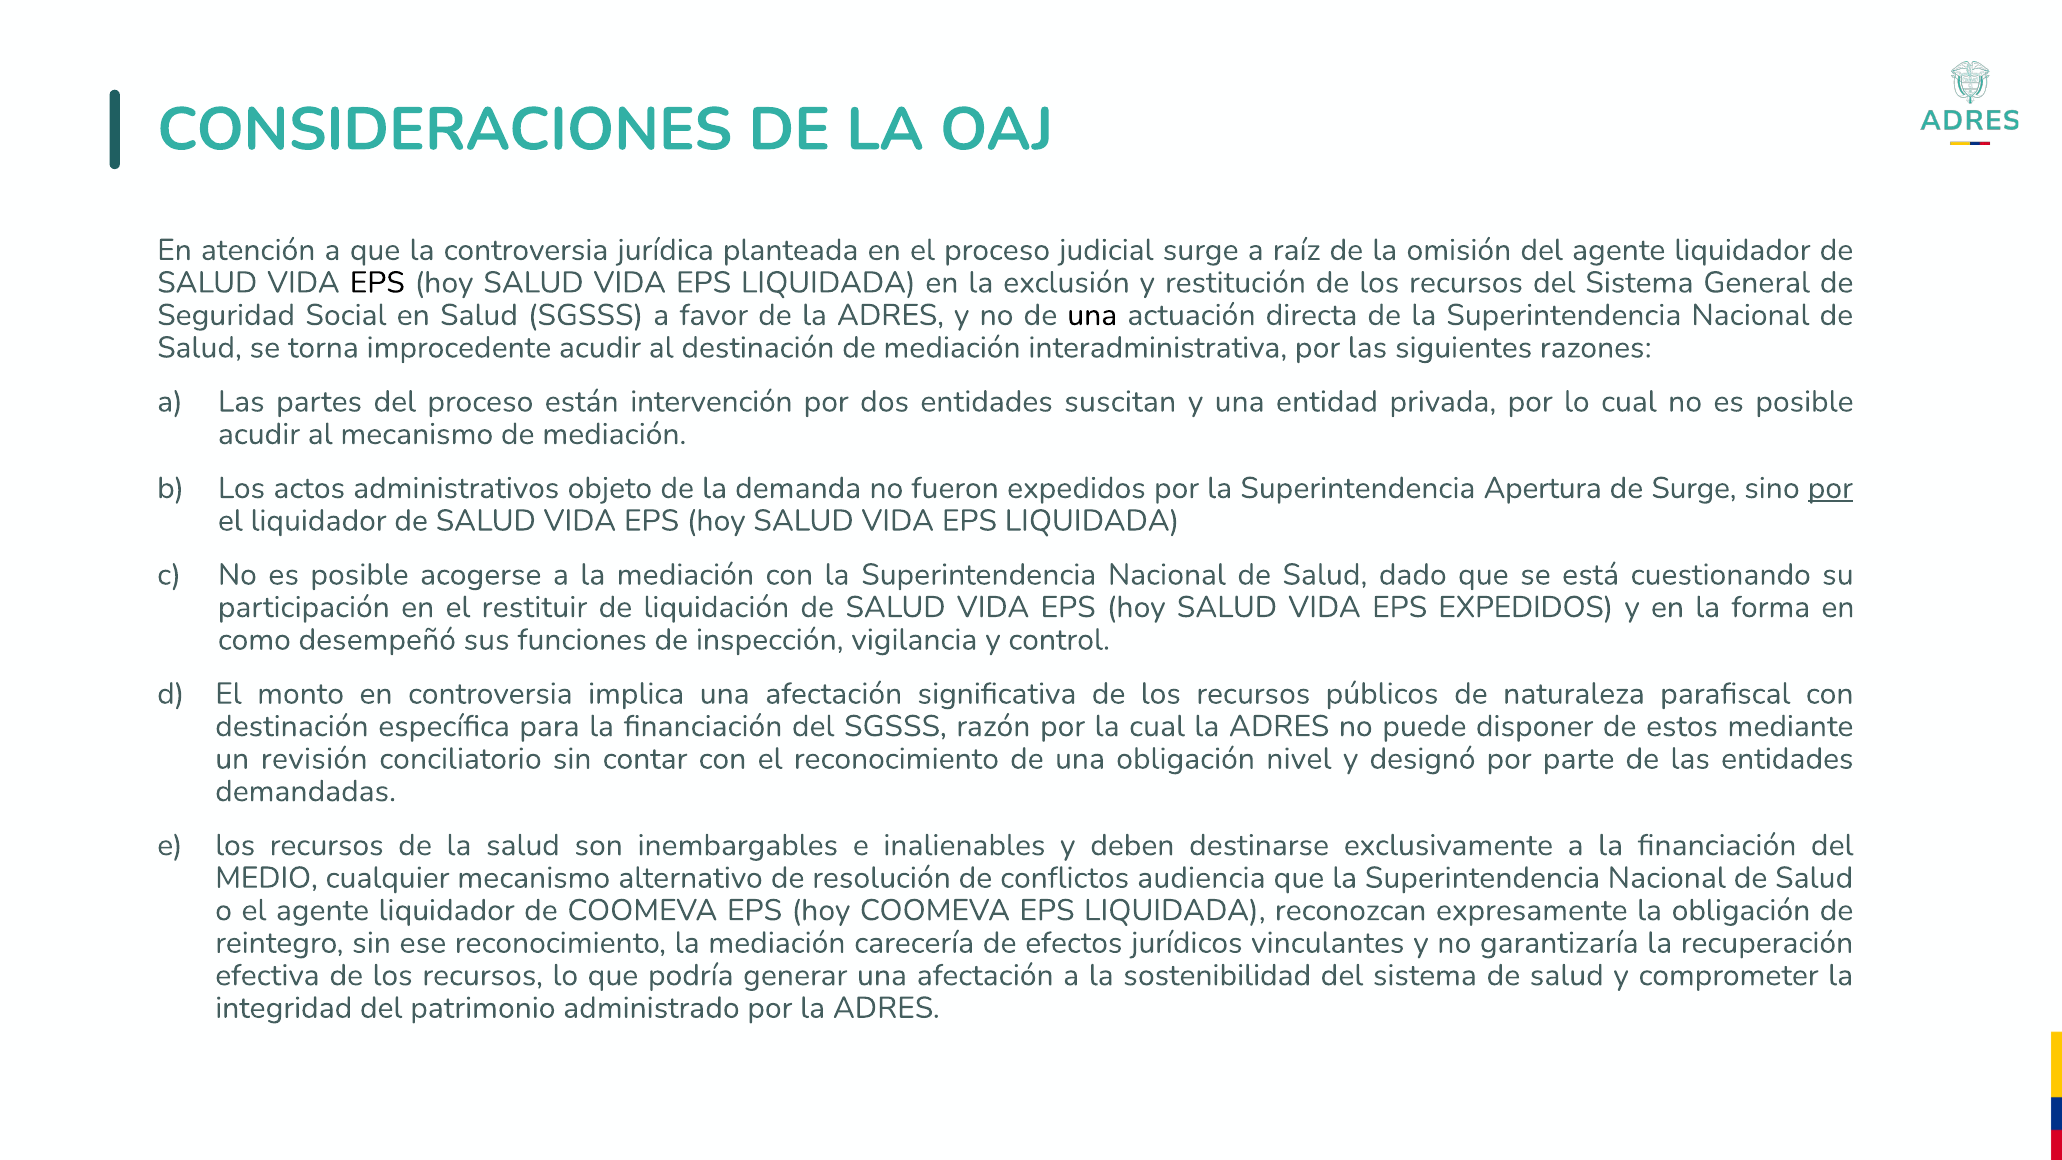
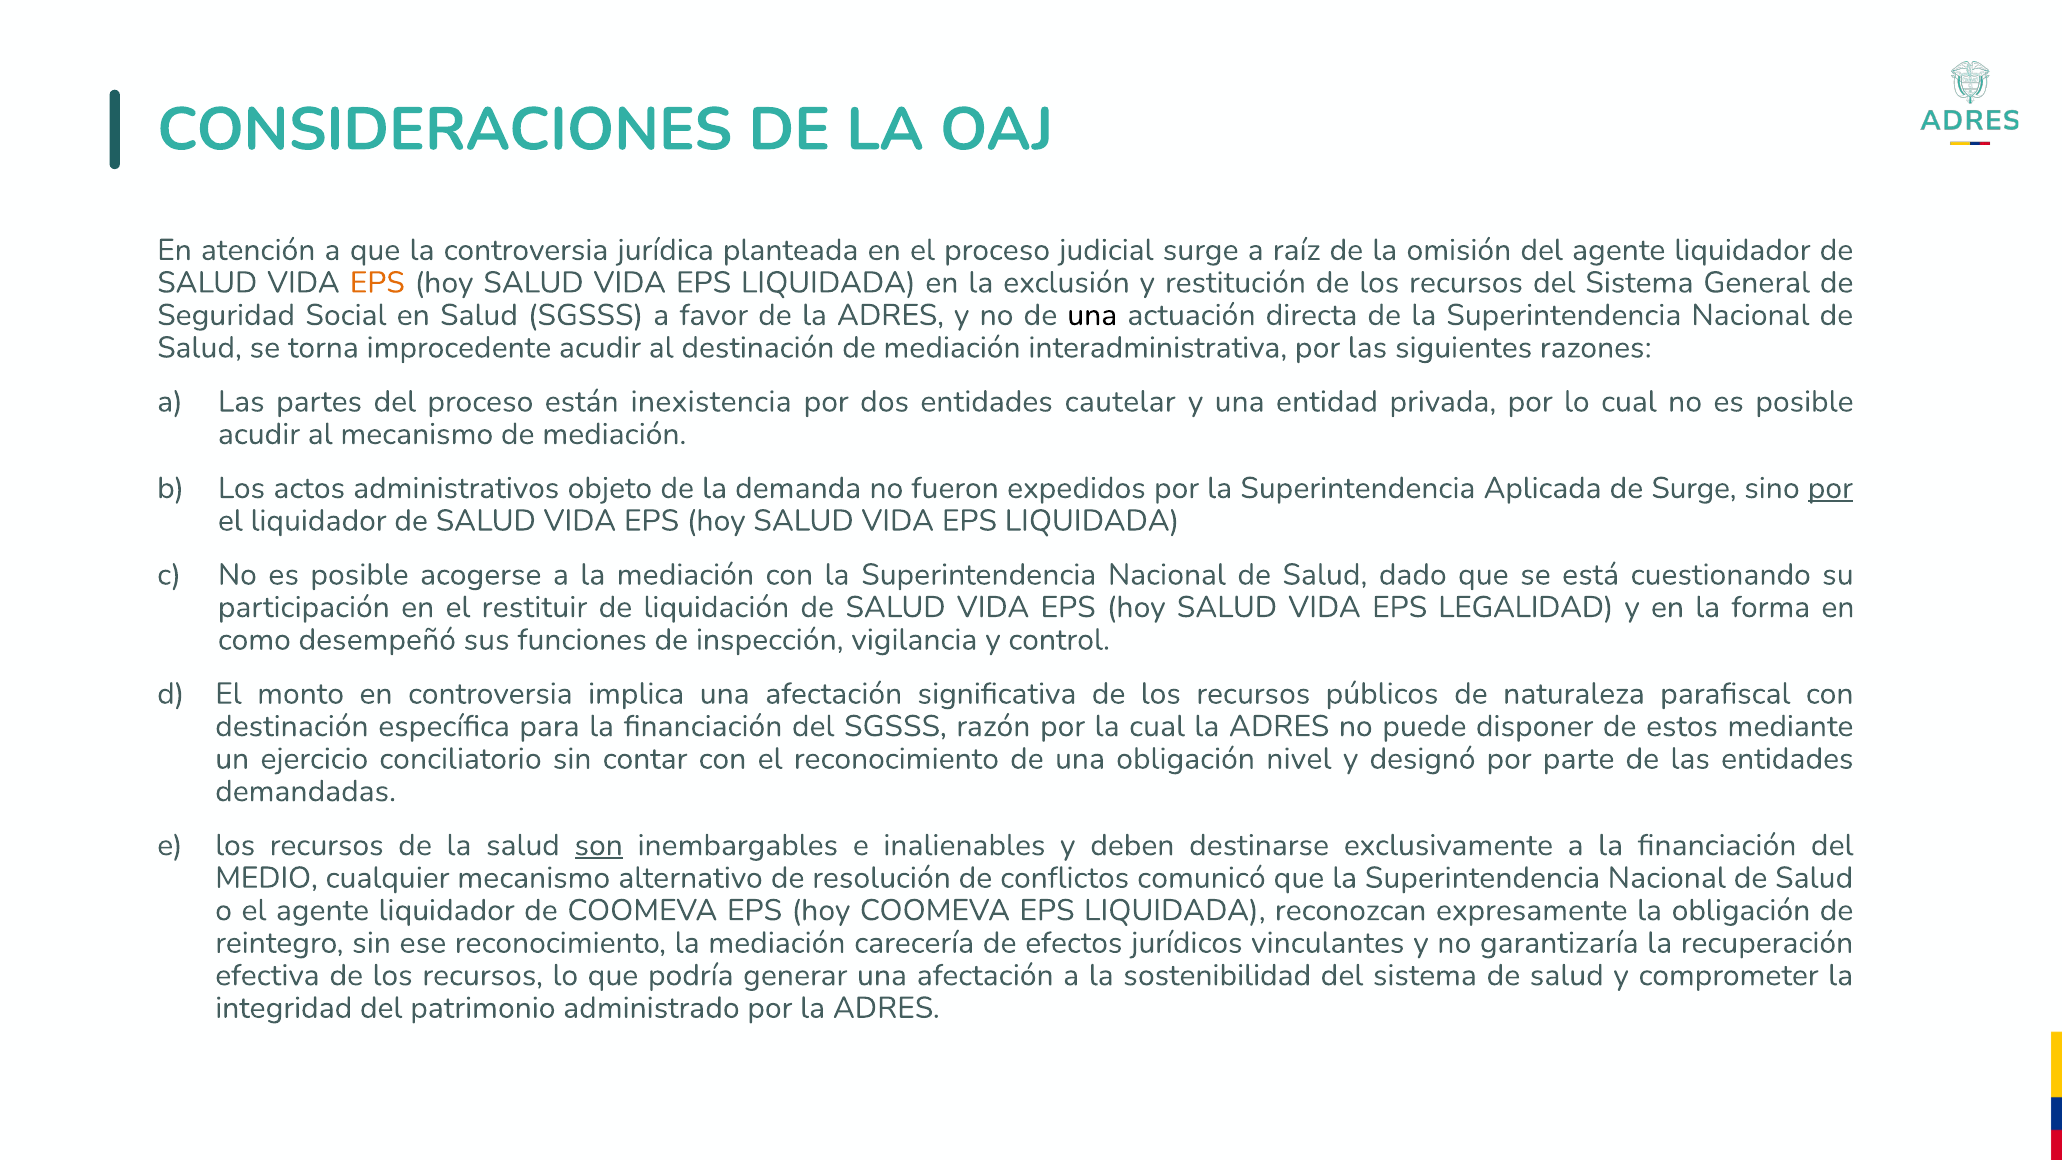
EPS colour: black -> orange (377, 283)
intervención: intervención -> inexistencia (711, 402)
suscitan: suscitan -> cautelar (1120, 402)
Apertura: Apertura -> Aplicada (1543, 488)
EPS EXPEDIDOS: EXPEDIDOS -> LEGALIDAD (1526, 607)
revisión: revisión -> ejercicio (314, 759)
son underline: none -> present (599, 845)
audiencia: audiencia -> comunicó (1201, 878)
